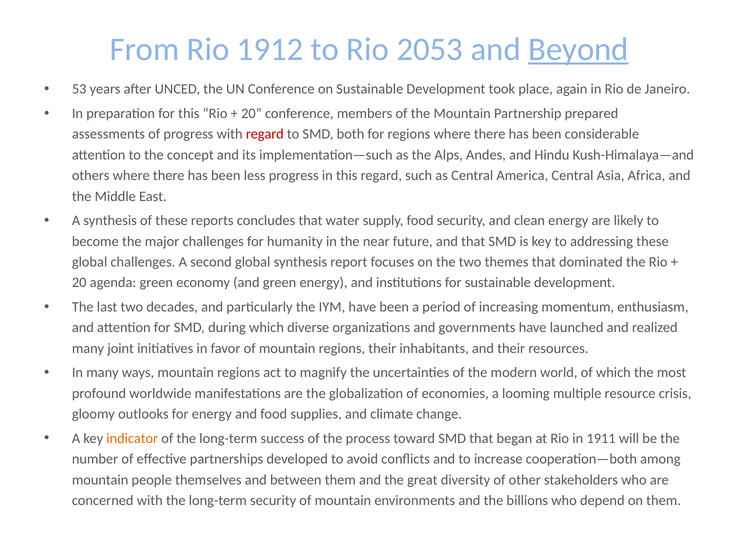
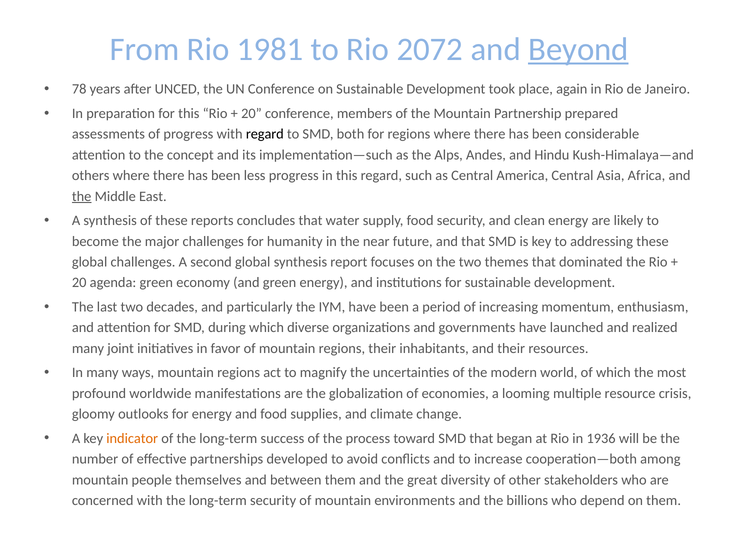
1912: 1912 -> 1981 (270, 50)
2053: 2053 -> 2072 (430, 50)
53: 53 -> 78 (79, 89)
regard colour: red -> black (265, 134)
the underline: none -> present (82, 196)
1911: 1911 -> 1936 (601, 439)
